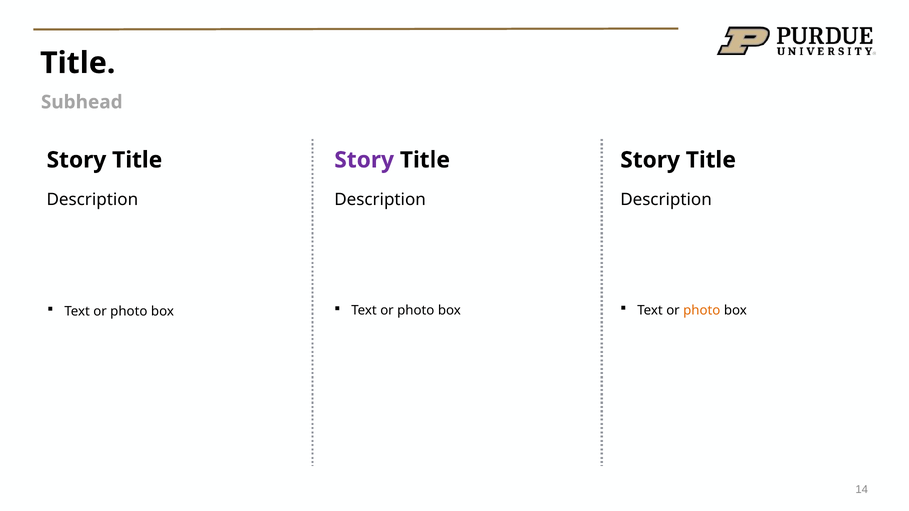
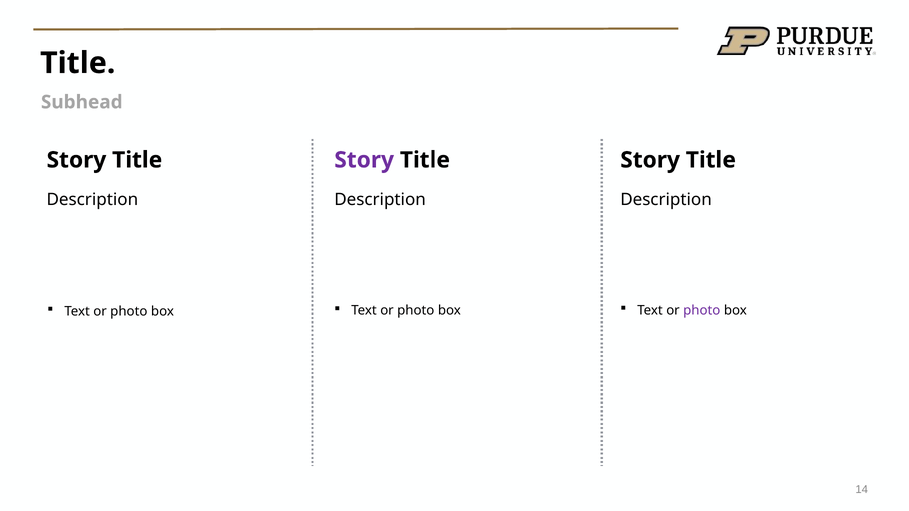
photo colour: orange -> purple (702, 310)
